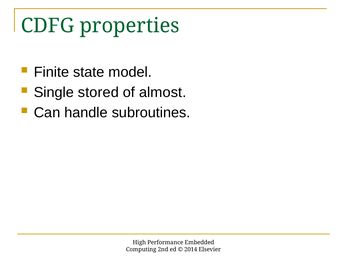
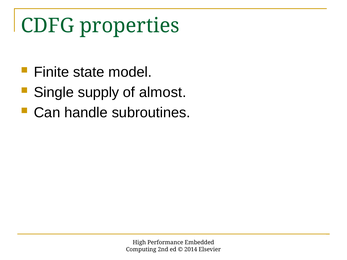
stored: stored -> supply (99, 92)
